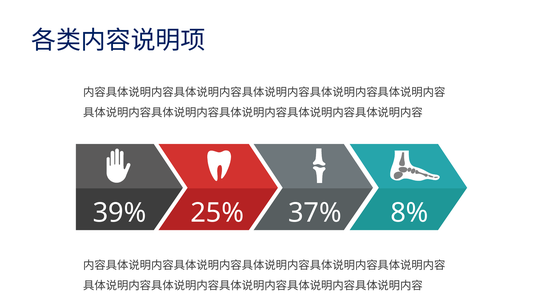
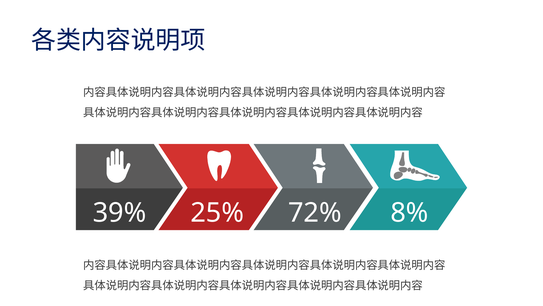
37%: 37% -> 72% (315, 212)
